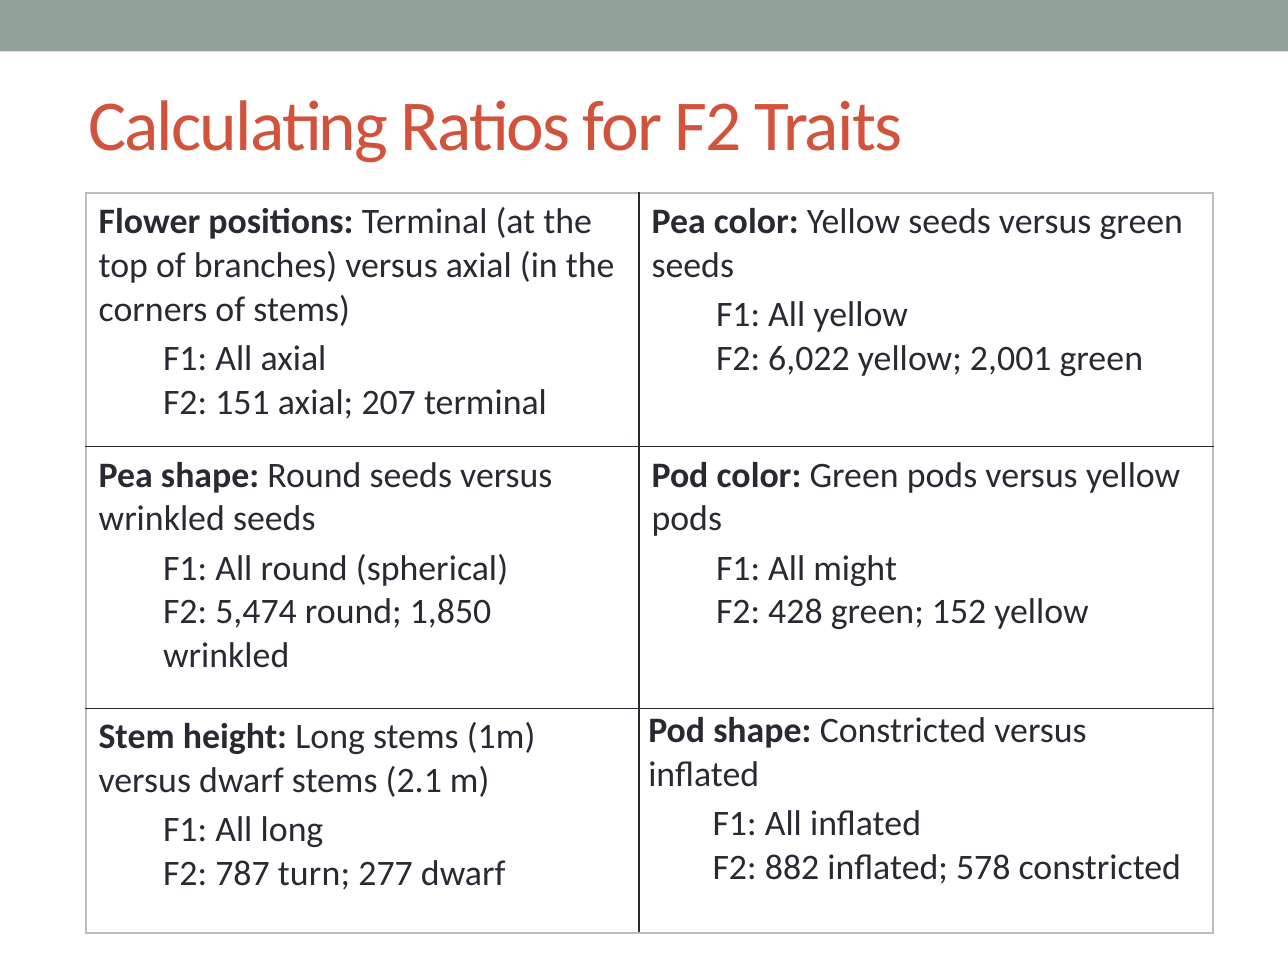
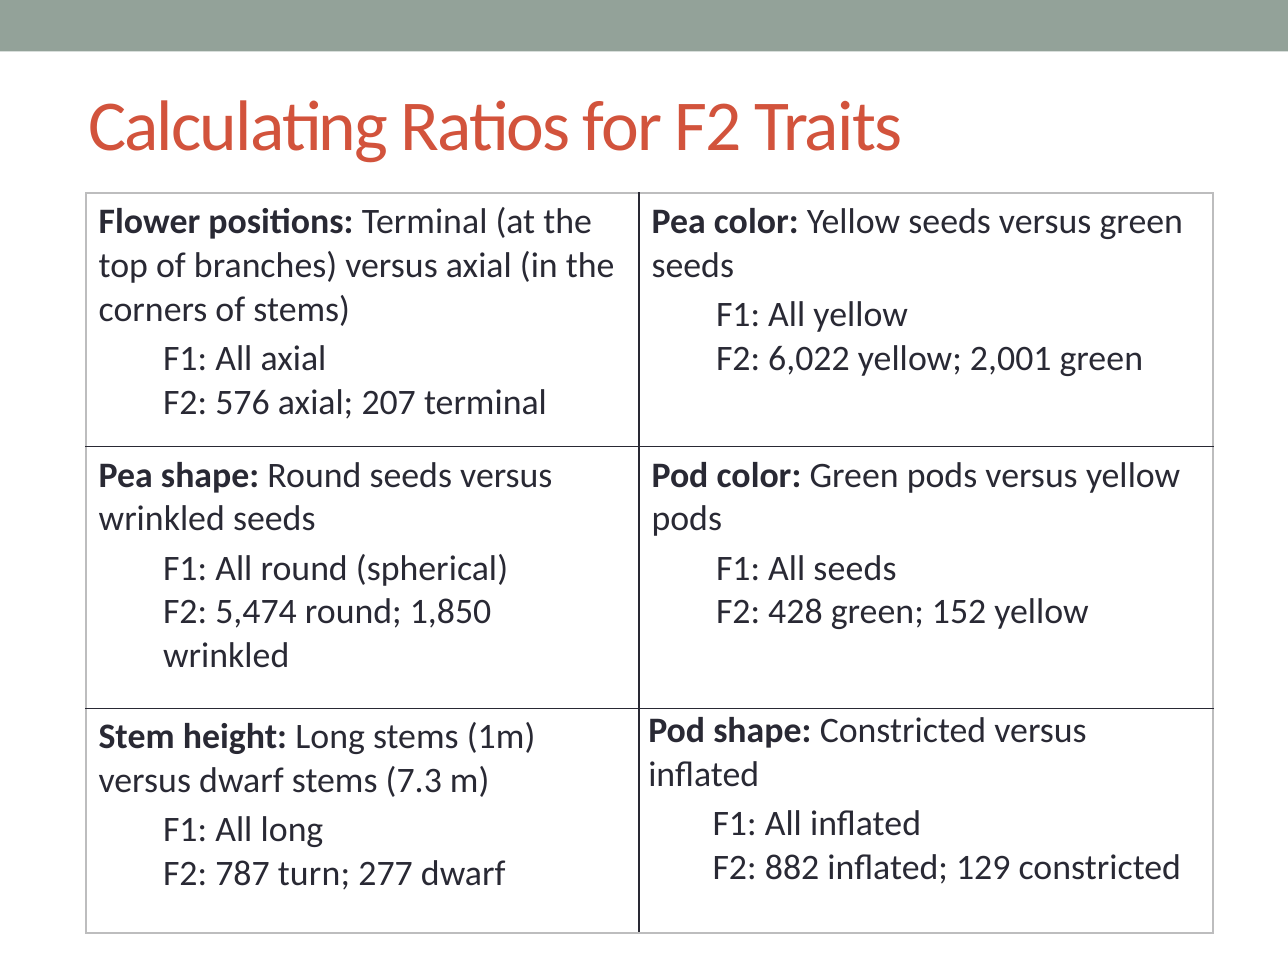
151: 151 -> 576 (242, 403)
All might: might -> seeds (855, 568)
2.1: 2.1 -> 7.3 (414, 781)
578: 578 -> 129 (983, 867)
